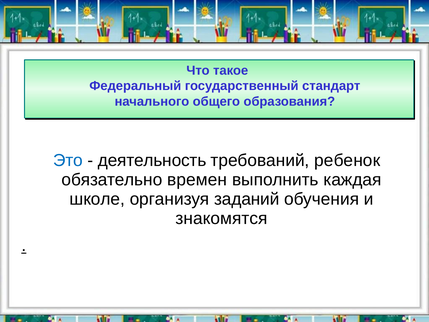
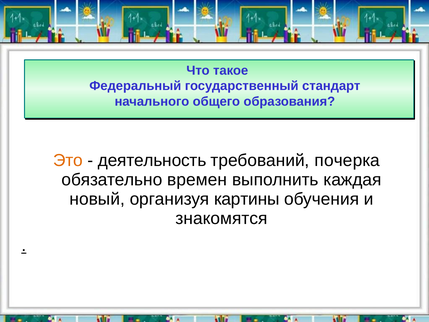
Это colour: blue -> orange (68, 160)
ребенок: ребенок -> почерка (347, 160)
школе: школе -> новый (97, 199)
заданий: заданий -> картины (247, 199)
